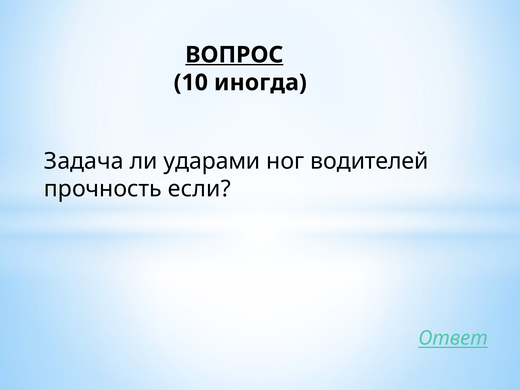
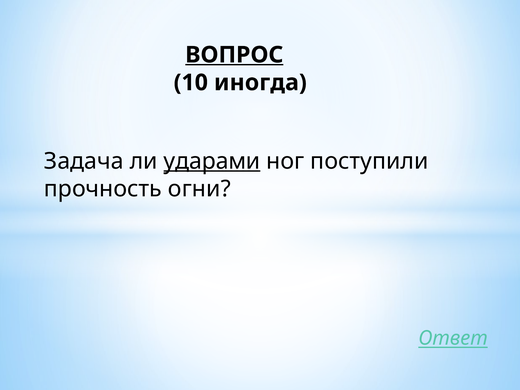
ударами underline: none -> present (212, 161)
водителей: водителей -> поступили (369, 161)
если: если -> огни (199, 189)
